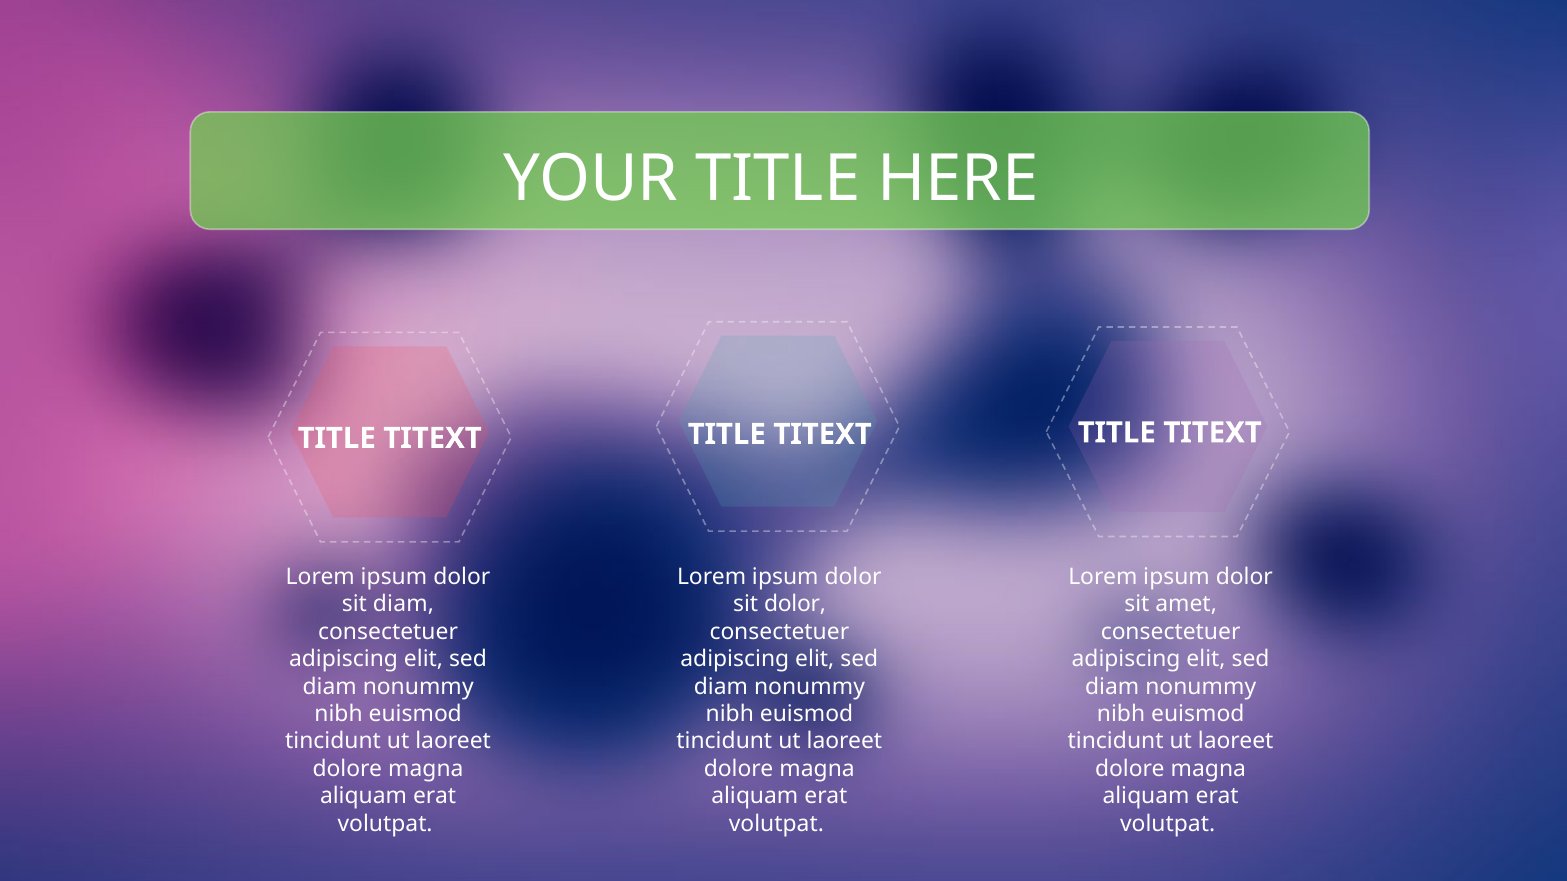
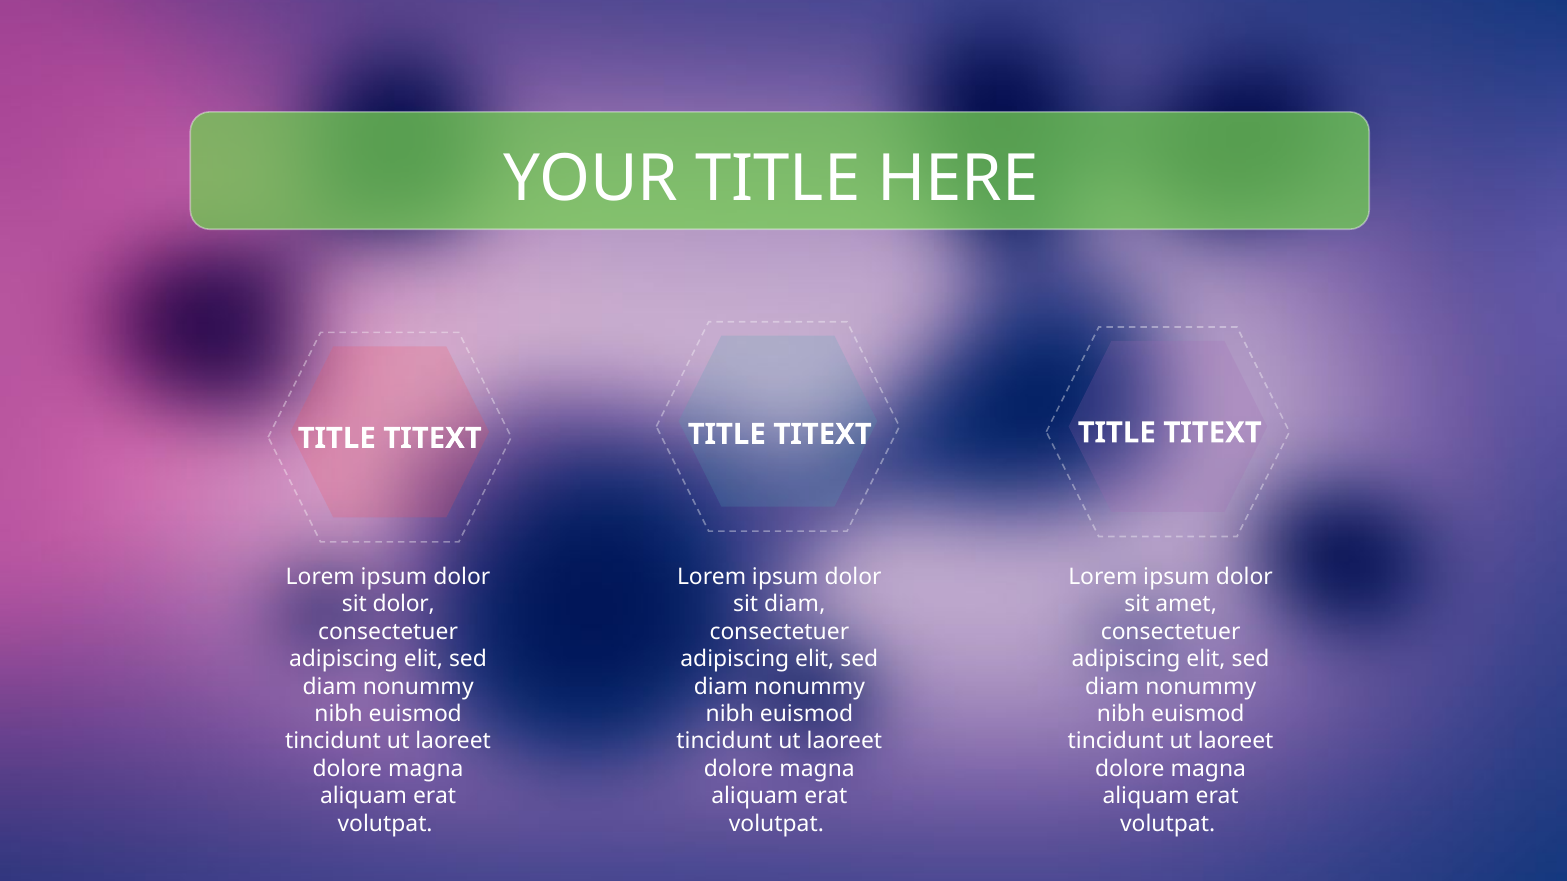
sit diam: diam -> dolor (404, 605)
sit dolor: dolor -> diam (795, 605)
